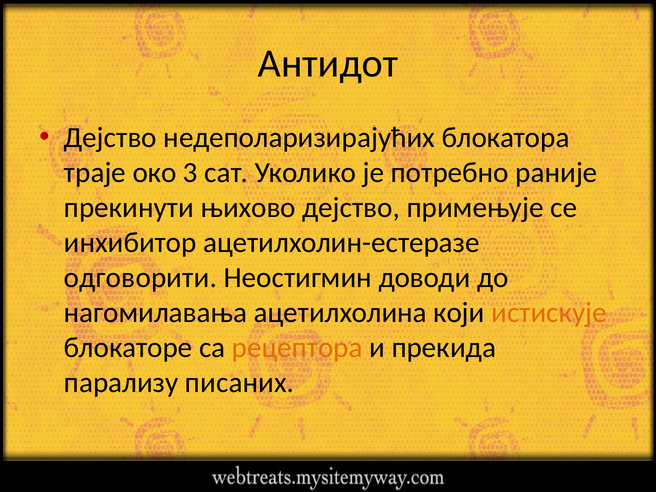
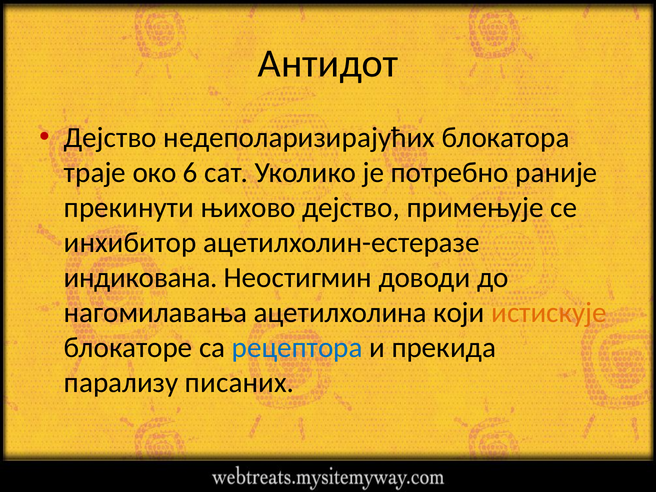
3: 3 -> 6 (190, 173)
одговорити: одговорити -> индикована (141, 278)
рецептора colour: orange -> blue (297, 348)
